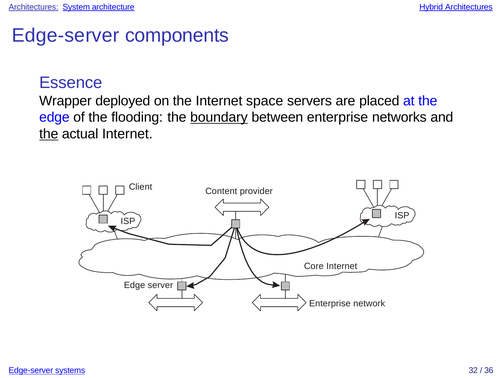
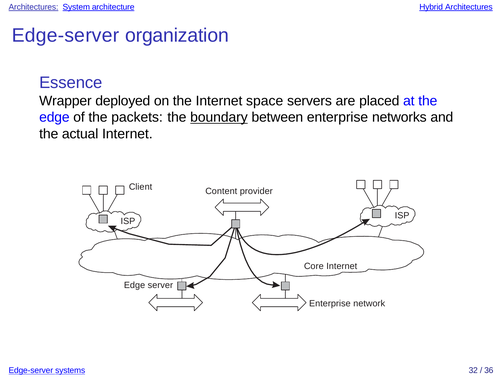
components: components -> organization (177, 36)
flooding: flooding -> packets (137, 117)
the underline: present -> none (49, 134)
